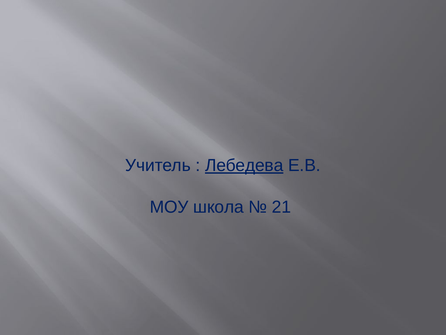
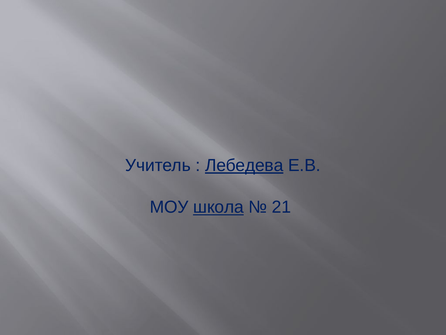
школа underline: none -> present (219, 207)
